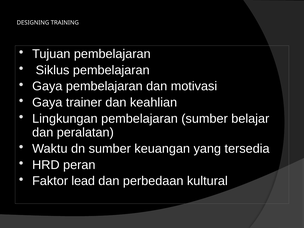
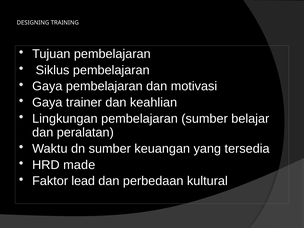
peran: peran -> made (79, 165)
